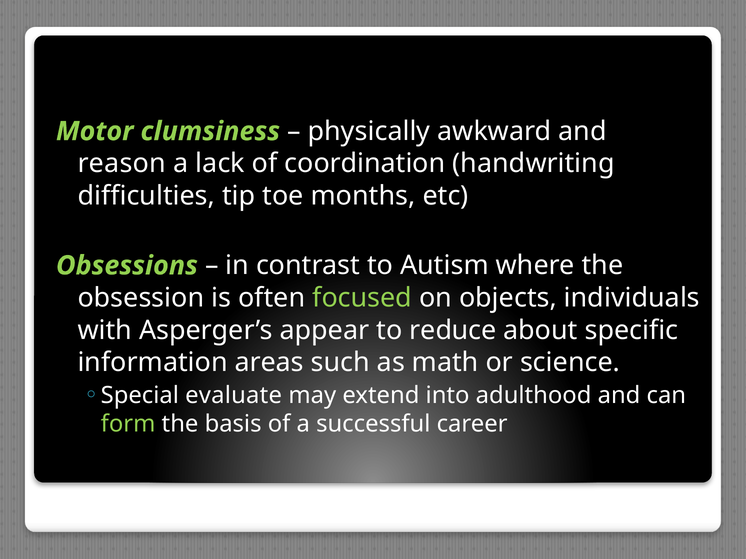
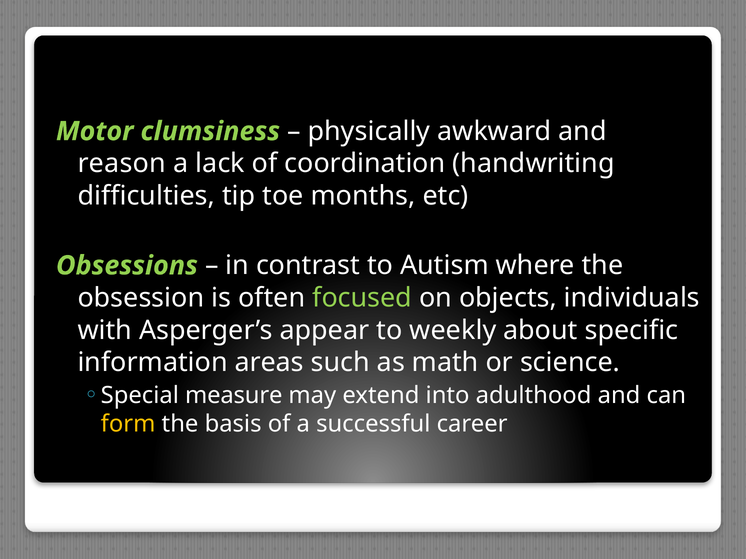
reduce: reduce -> weekly (453, 330)
evaluate: evaluate -> measure (234, 396)
form colour: light green -> yellow (128, 424)
